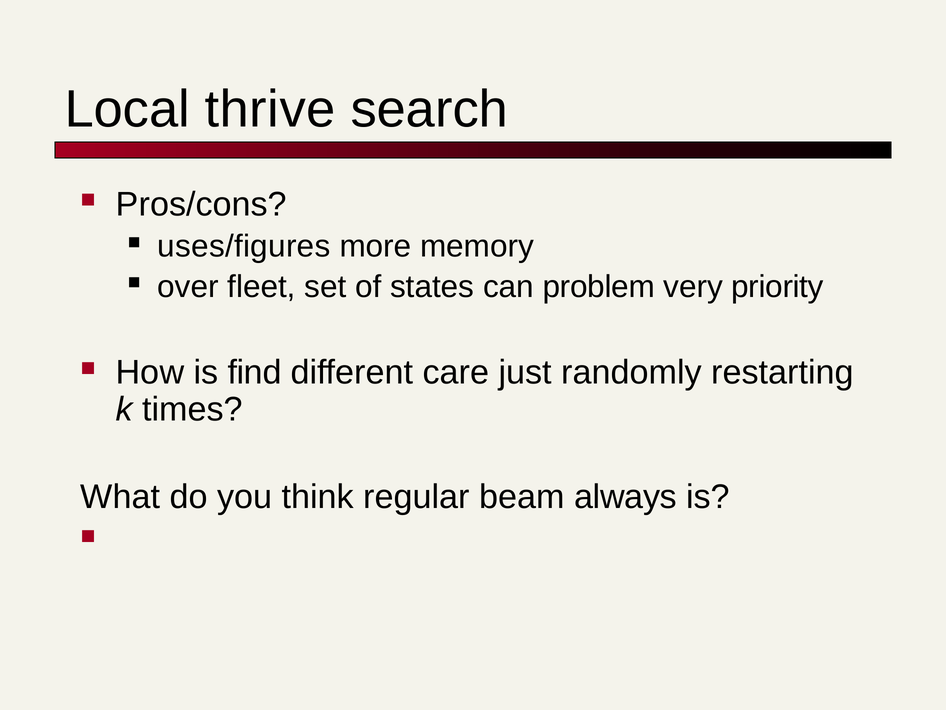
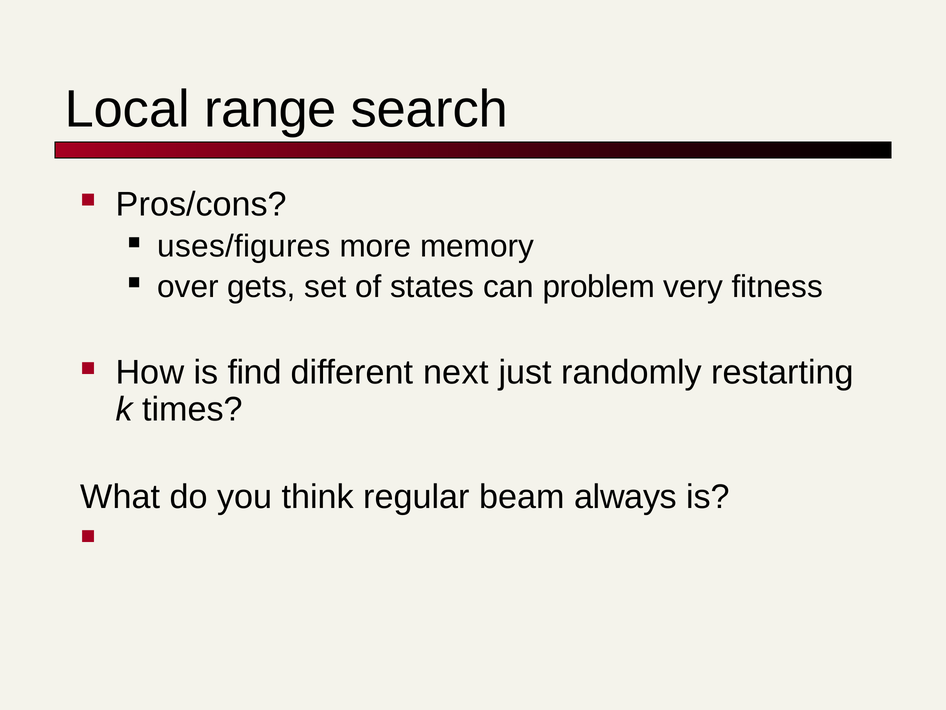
thrive: thrive -> range (271, 109)
fleet: fleet -> gets (261, 286)
priority: priority -> fitness (777, 286)
care: care -> next (456, 372)
